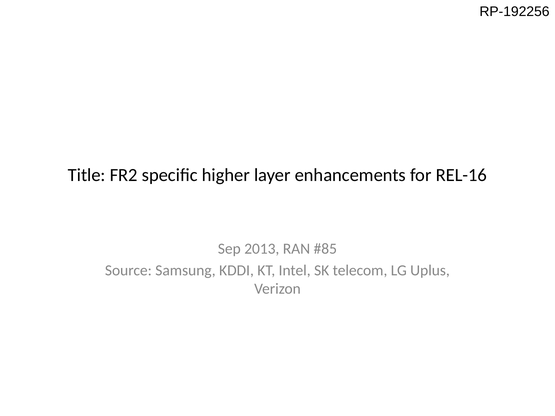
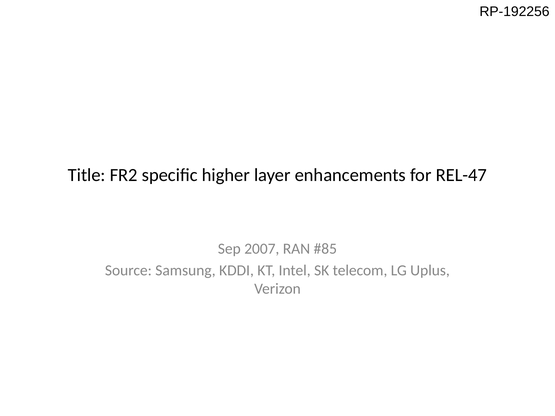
REL-16: REL-16 -> REL-47 (461, 175)
2013: 2013 -> 2007 (262, 249)
